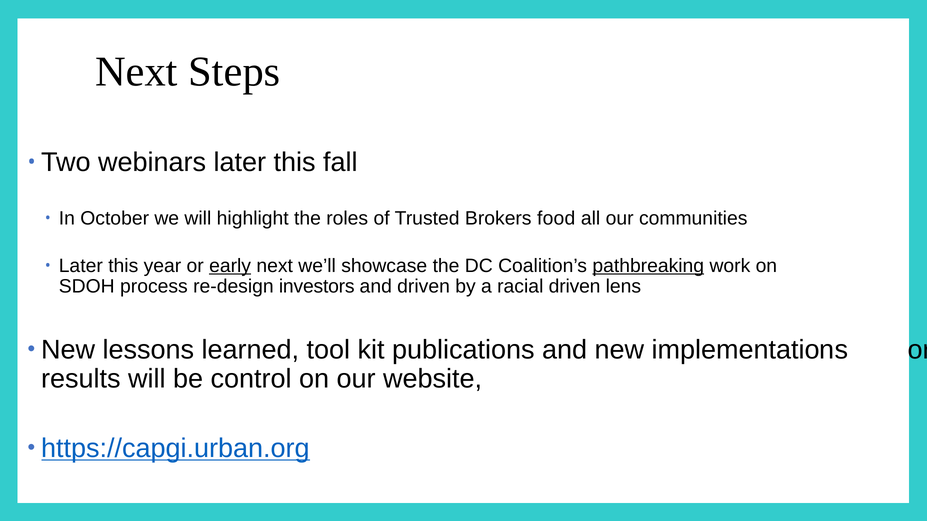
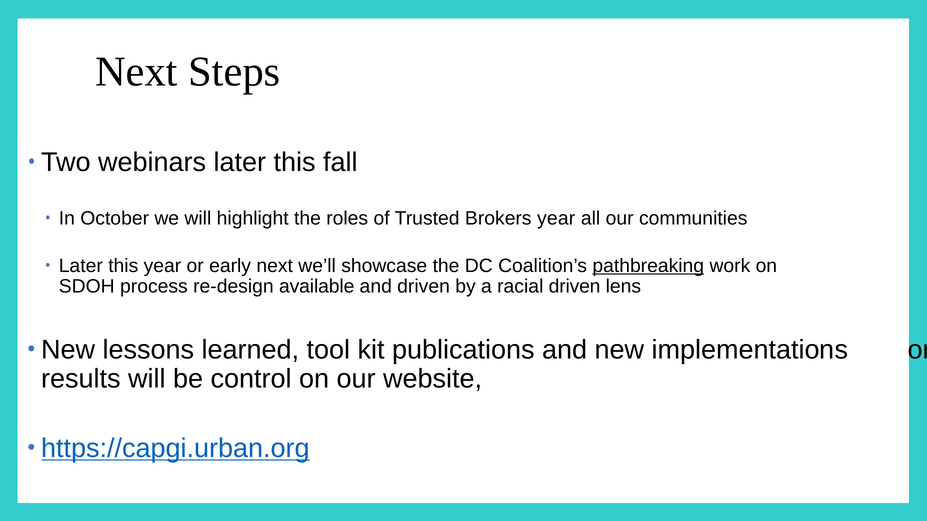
Brokers food: food -> year (556, 218)
early underline: present -> none (230, 266)
investors: investors -> available (317, 287)
